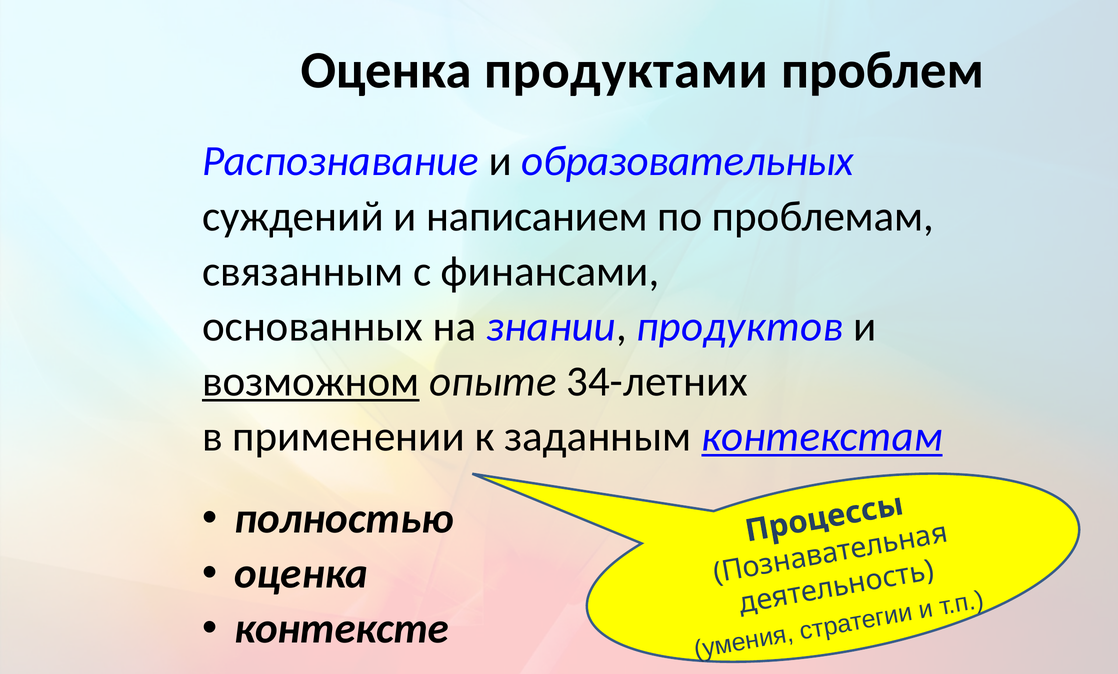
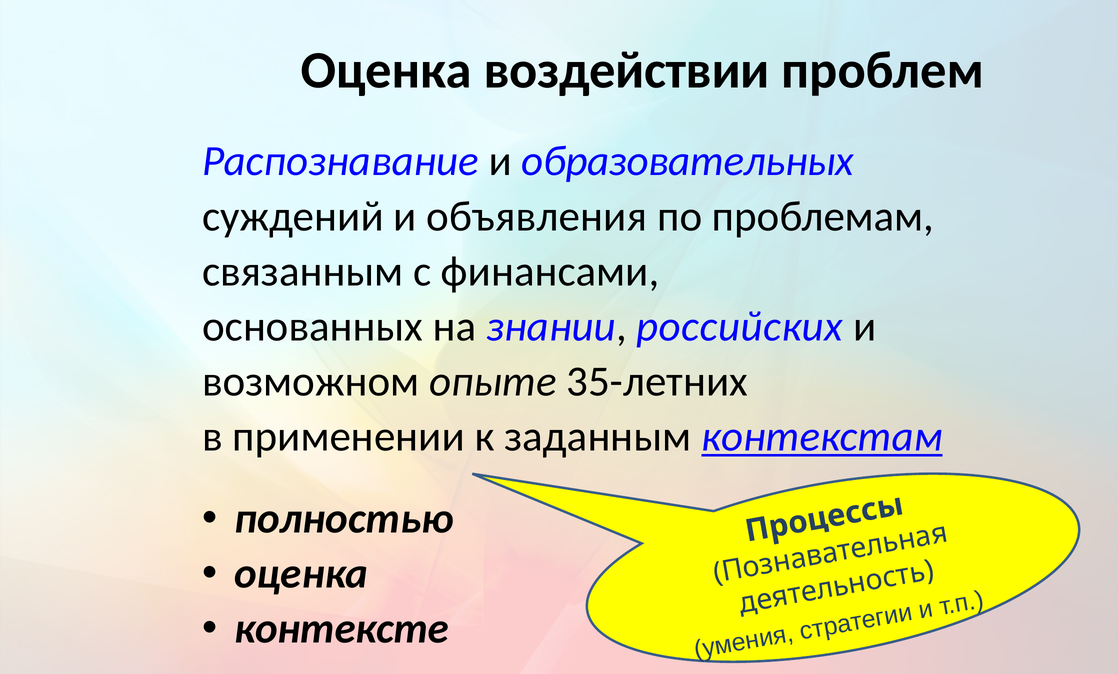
продуктами: продуктами -> воздействии (627, 70)
написанием: написанием -> объявления (537, 216)
продуктов: продуктов -> российских (740, 327)
возможном underline: present -> none (311, 382)
34-летних: 34-летних -> 35-летних (657, 382)
